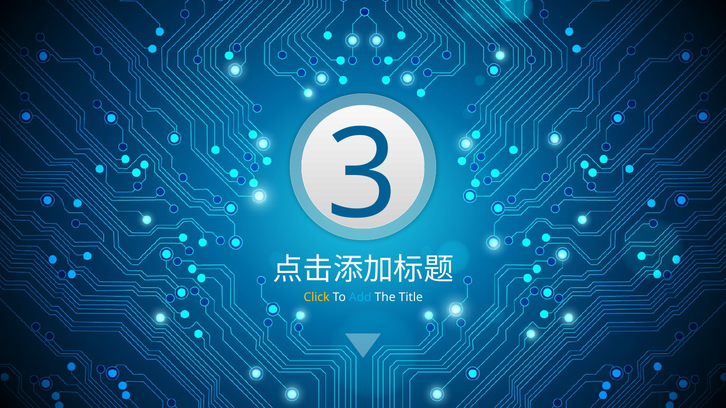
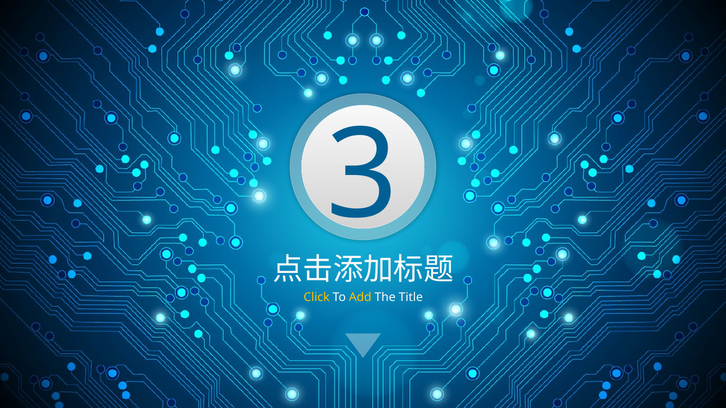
Add colour: light blue -> yellow (360, 298)
